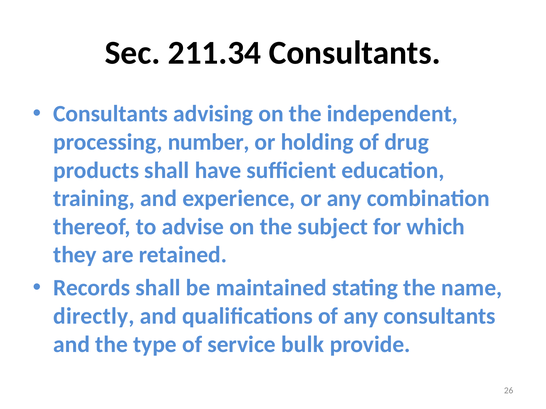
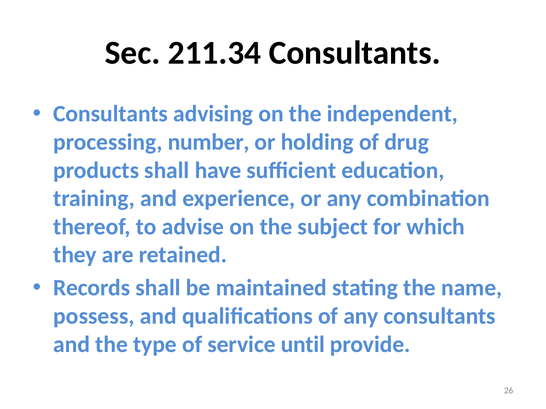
directly: directly -> possess (94, 316)
bulk: bulk -> until (303, 345)
